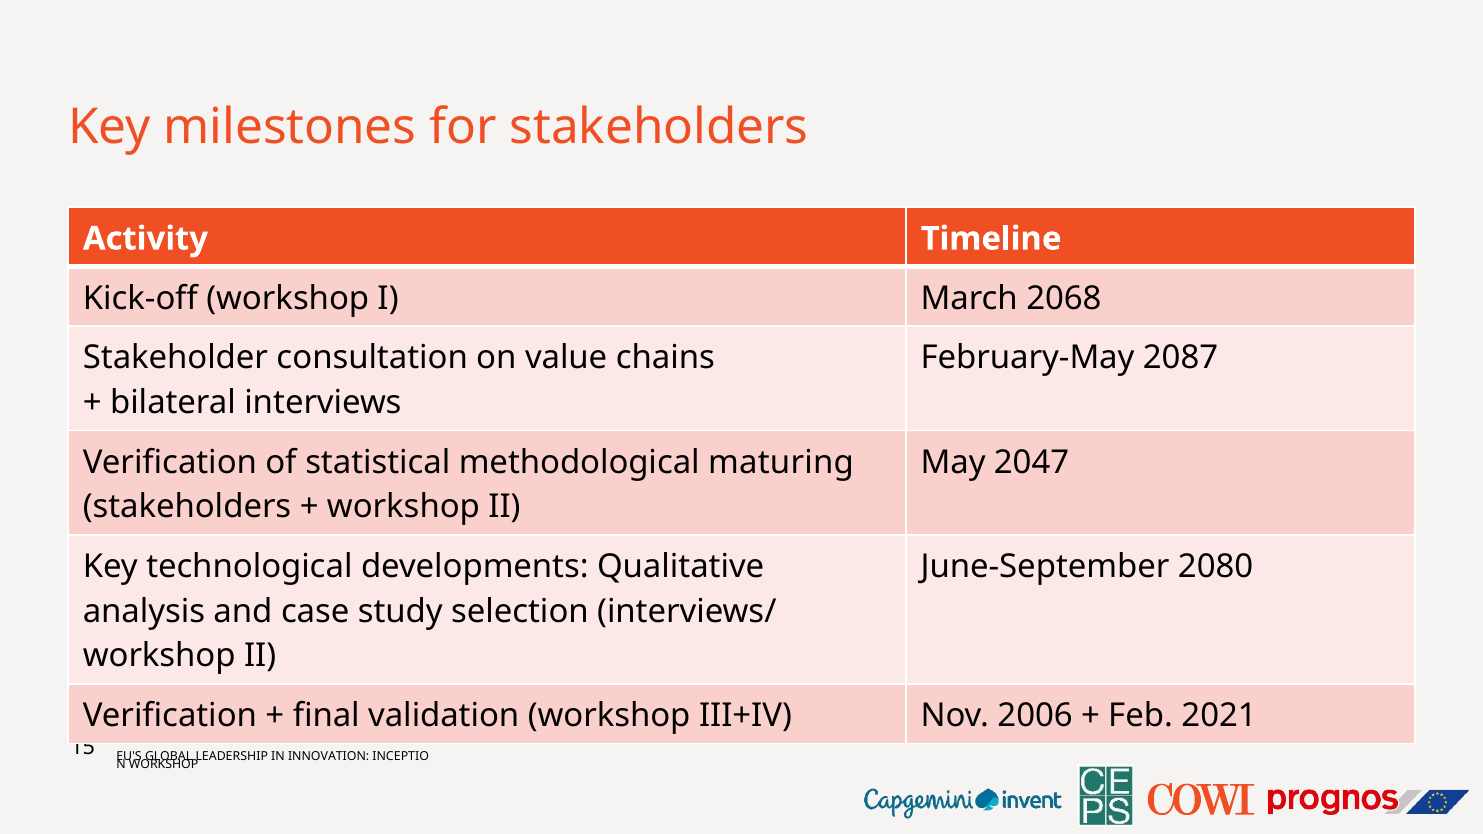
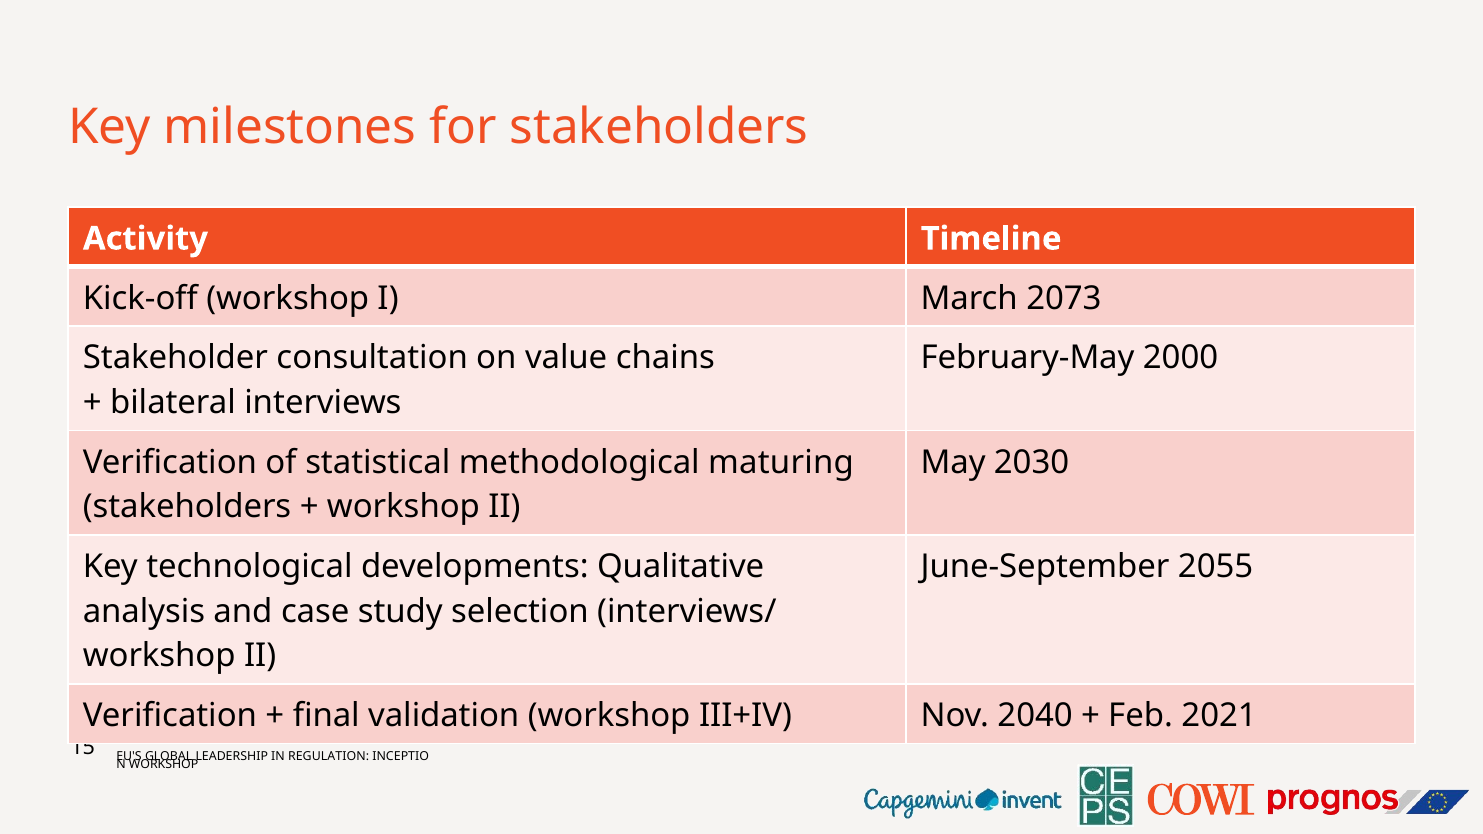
2068: 2068 -> 2073 (1064, 298)
2087: 2087 -> 2000 (1181, 358)
2047: 2047 -> 2030 (1032, 462)
2080: 2080 -> 2055 (1216, 567)
2006: 2006 -> 2040 (1035, 716)
INNOVATION: INNOVATION -> REGULATION (329, 757)
